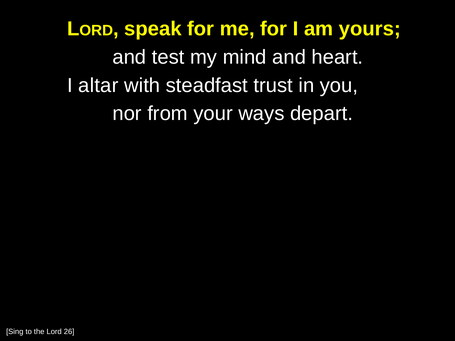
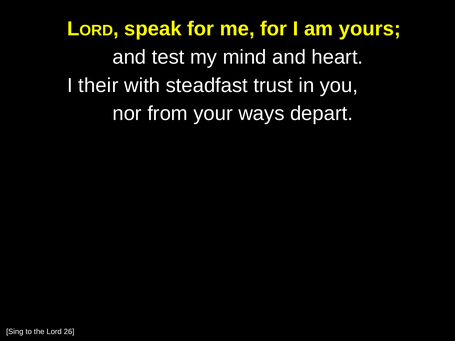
altar: altar -> their (98, 85)
